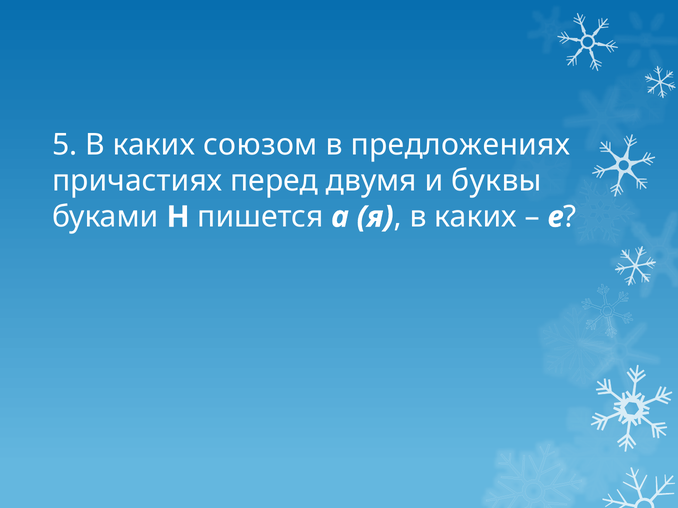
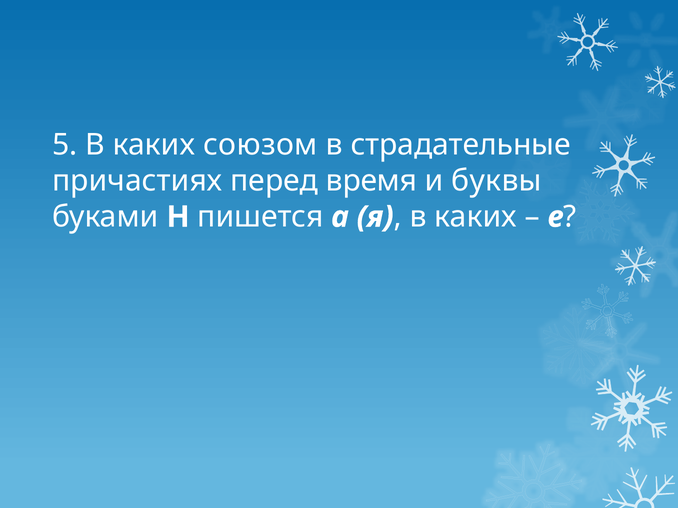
предложениях: предложениях -> страдательные (461, 145)
двумя: двумя -> время (371, 181)
